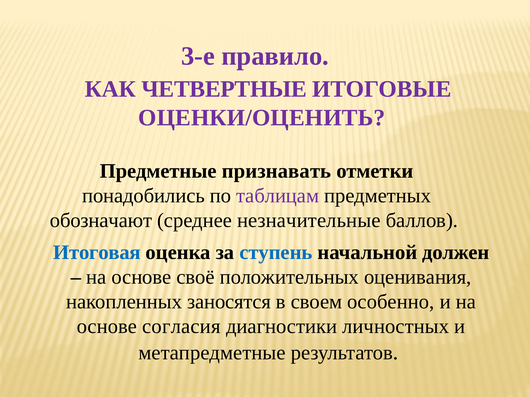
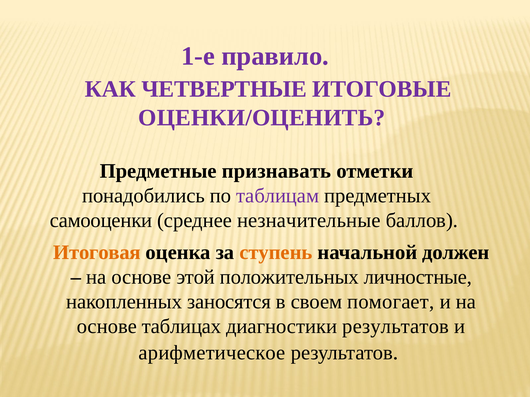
3-е: 3-е -> 1-е (198, 56)
обозначают: обозначают -> самооценки (101, 221)
Итоговая colour: blue -> orange (97, 253)
ступень colour: blue -> orange (276, 253)
своё: своё -> этой (196, 277)
оценивания: оценивания -> личностные (418, 277)
особенно: особенно -> помогает (391, 302)
согласия: согласия -> таблицах (182, 327)
диагностики личностных: личностных -> результатов (396, 327)
метапредметные: метапредметные -> арифметическое (212, 353)
